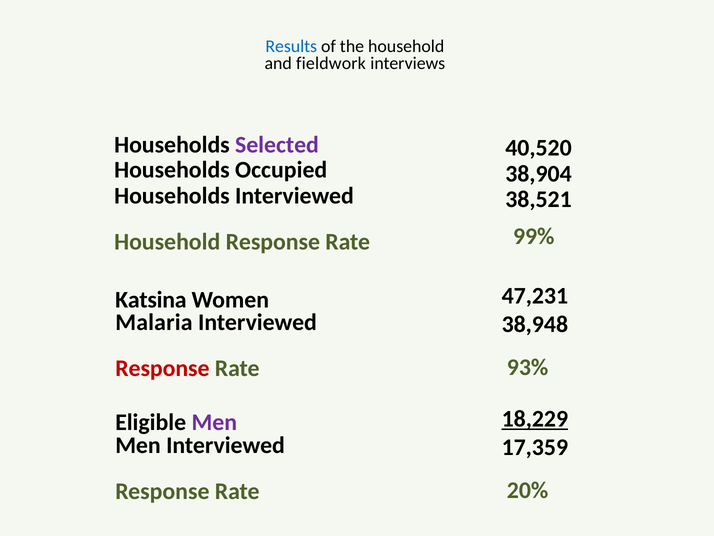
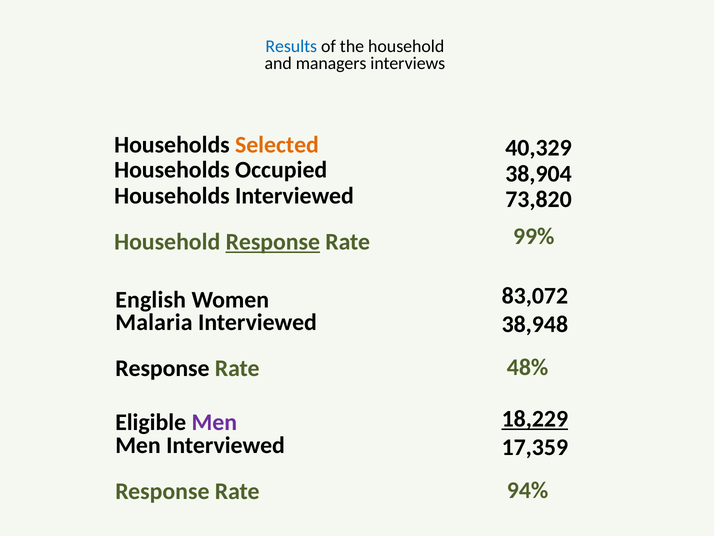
fieldwork: fieldwork -> managers (331, 63)
Selected colour: purple -> orange (277, 145)
40,520: 40,520 -> 40,329 (539, 148)
38,521: 38,521 -> 73,820 (539, 199)
Response underline: none -> present (273, 242)
47,231: 47,231 -> 83,072 (535, 296)
Katsina: Katsina -> English (151, 299)
93%: 93% -> 48% (528, 367)
Response colour: red -> black (162, 368)
20%: 20% -> 94% (528, 490)
